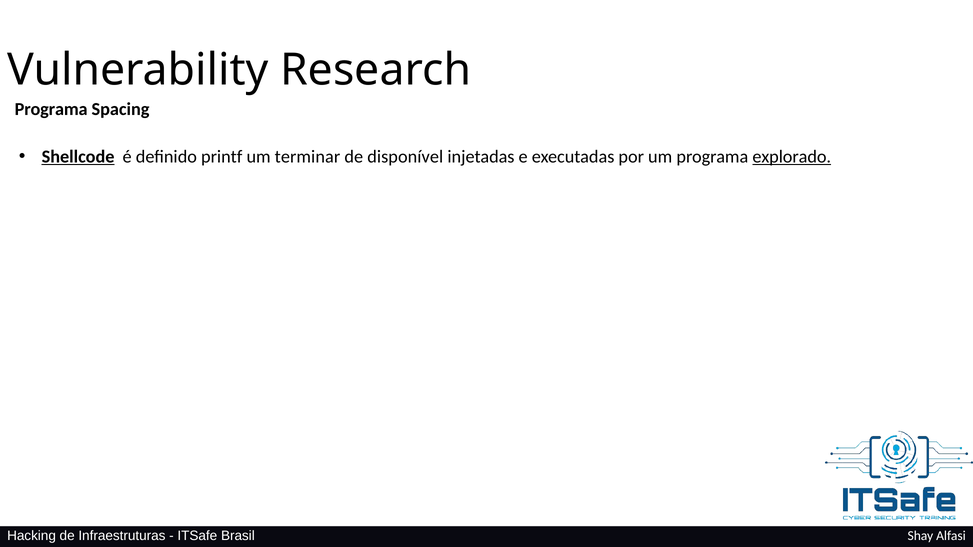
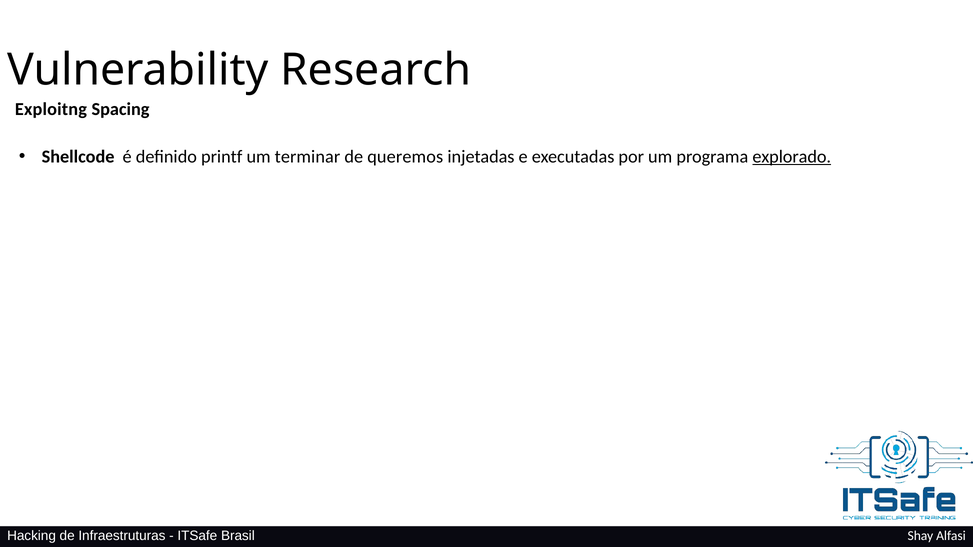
Programa: Programa -> Exploitng (51, 109)
Shellcode underline: present -> none (78, 157)
disponível: disponível -> queremos (405, 157)
